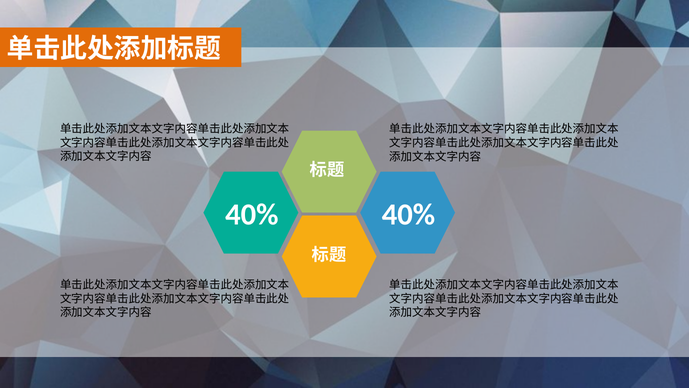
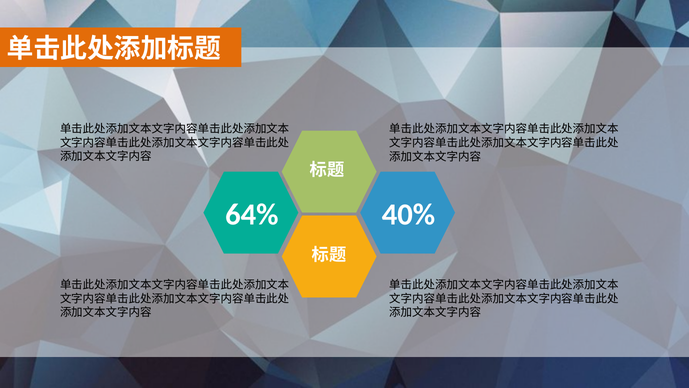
40%: 40% -> 64% (252, 214)
